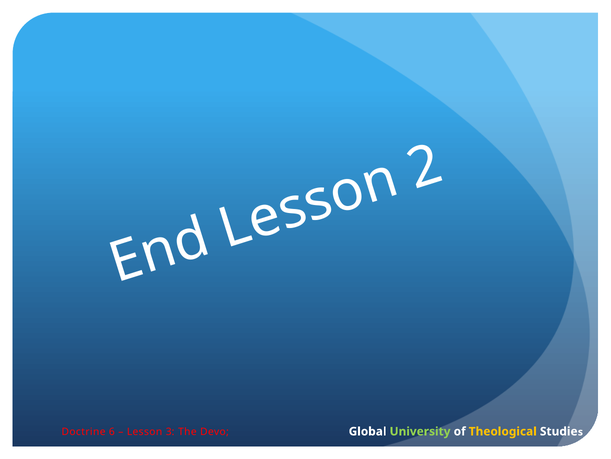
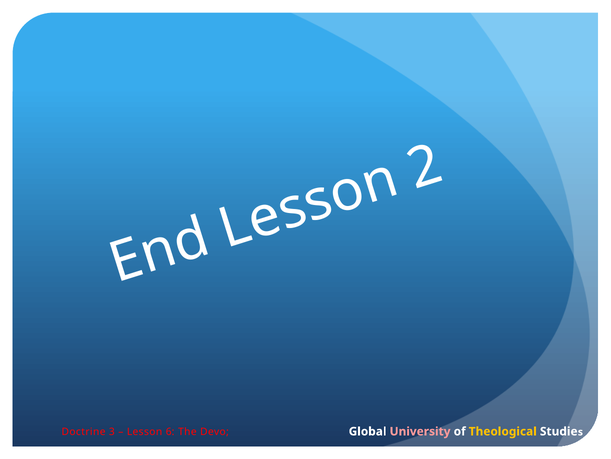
6: 6 -> 3 (112, 431)
3: 3 -> 6 (170, 431)
University colour: light green -> pink (420, 431)
